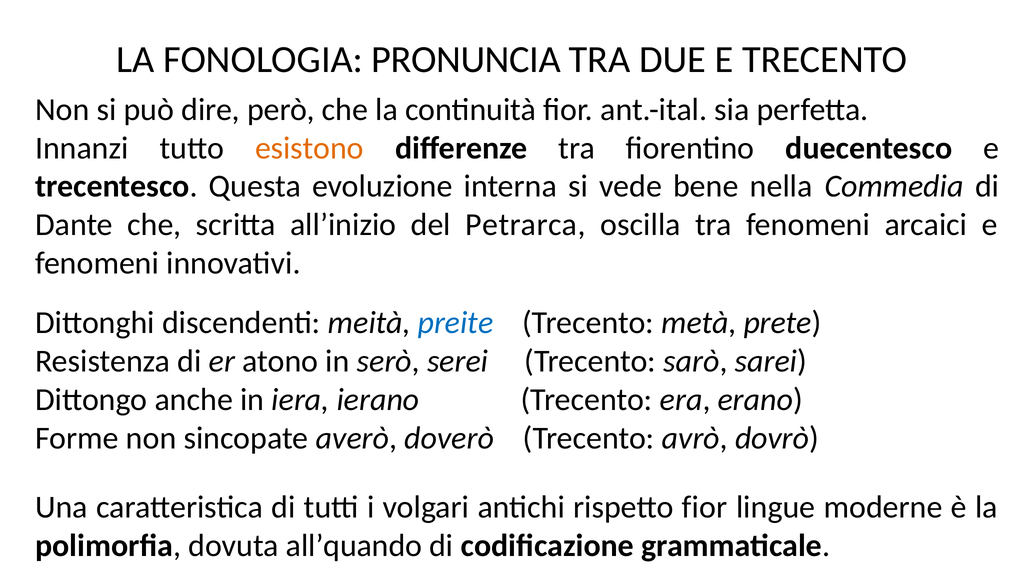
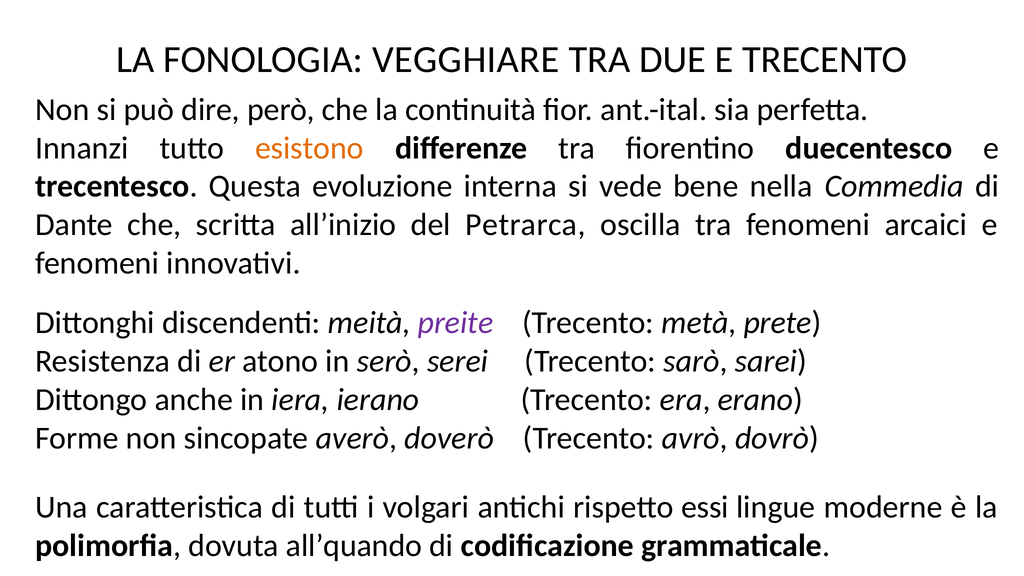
PRONUNCIA: PRONUNCIA -> VEGGHIARE (466, 60)
preite colour: blue -> purple (456, 323)
rispetto fior: fior -> essi (705, 507)
